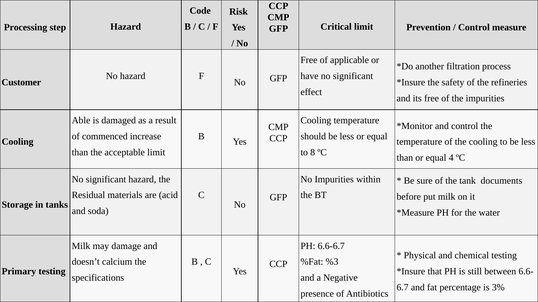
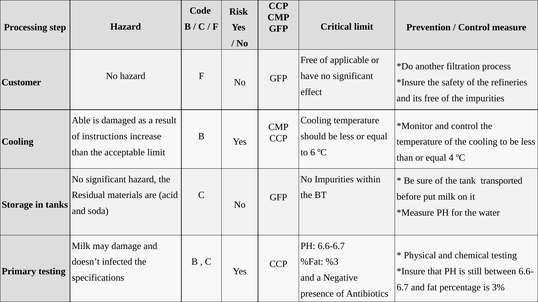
commenced: commenced -> instructions (105, 137)
8: 8 -> 6 (313, 153)
documents: documents -> transported (502, 181)
calcium: calcium -> infected (117, 262)
